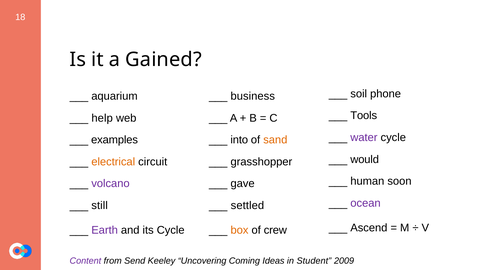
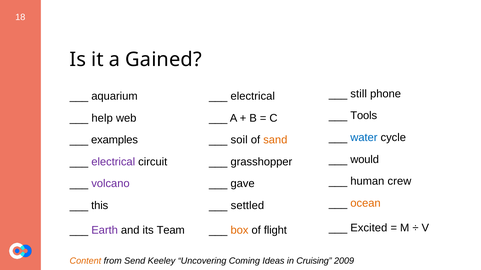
soil: soil -> still (359, 94)
business: business -> electrical (253, 96)
water colour: purple -> blue (364, 138)
into: into -> soil (239, 140)
electrical colour: orange -> purple (113, 162)
soon: soon -> crew (399, 182)
ocean colour: purple -> orange (366, 203)
still: still -> this (100, 206)
Ascend: Ascend -> Excited (369, 228)
its Cycle: Cycle -> Team (171, 231)
crew: crew -> flight (275, 231)
Content colour: purple -> orange (85, 262)
Student: Student -> Cruising (314, 262)
